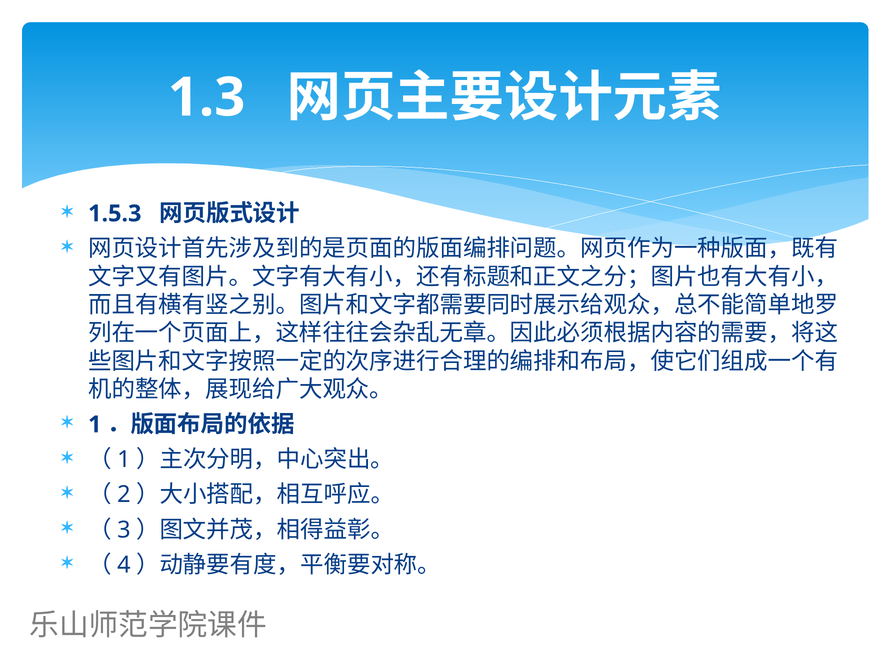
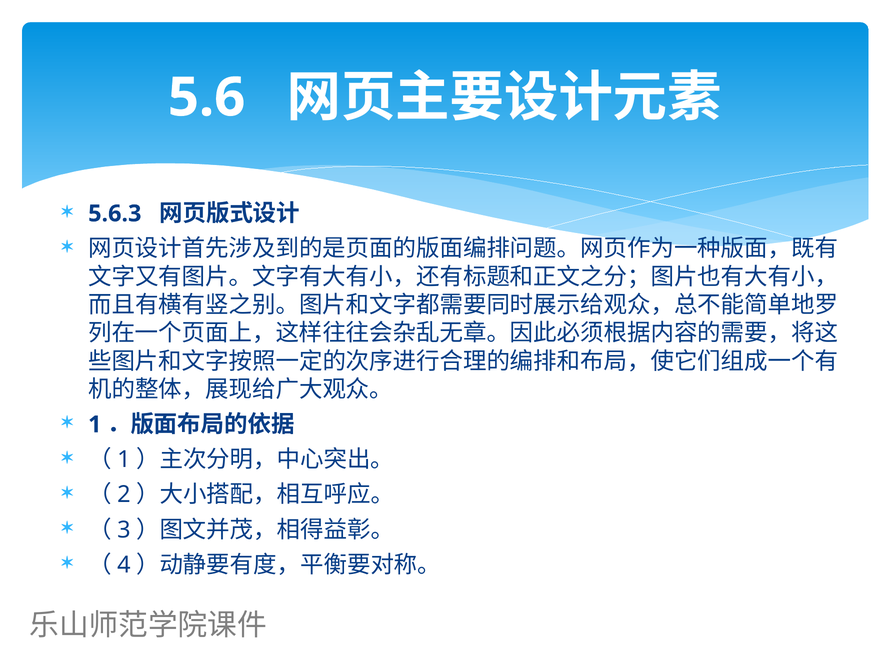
1.3: 1.3 -> 5.6 (207, 98)
1.5.3: 1.5.3 -> 5.6.3 (115, 214)
